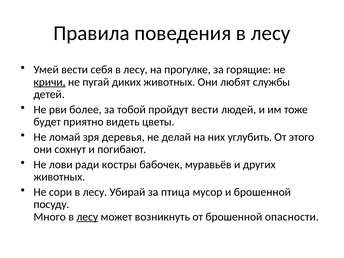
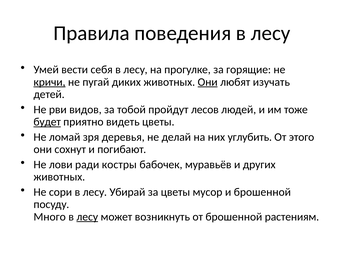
Они underline: none -> present (208, 82)
службы: службы -> изучать (271, 82)
более: более -> видов (85, 109)
пройдут вести: вести -> лесов (205, 109)
будет underline: none -> present (47, 122)
за птица: птица -> цветы (175, 192)
опасности: опасности -> растениям (292, 217)
